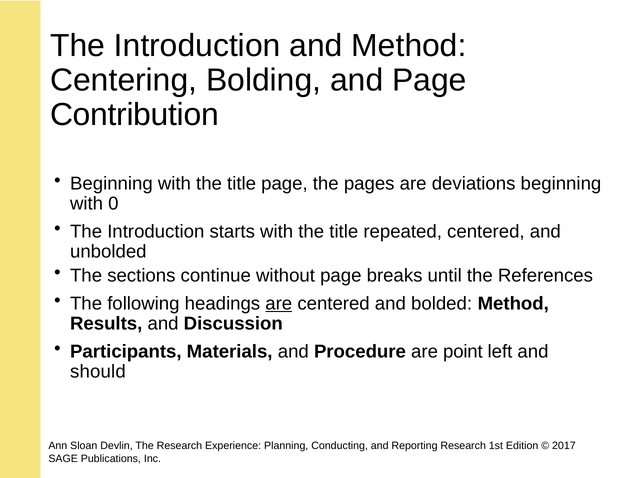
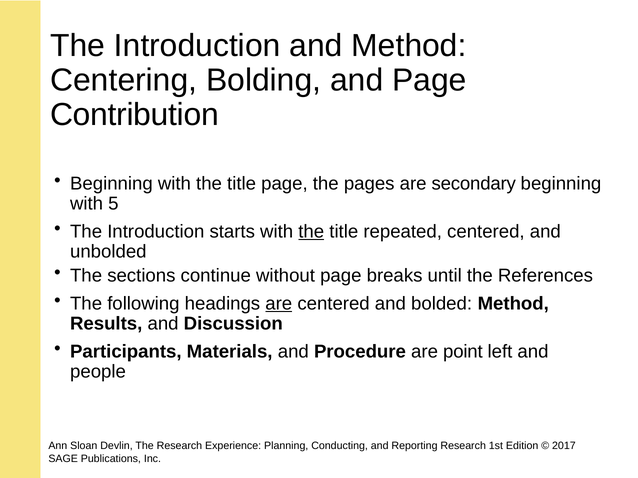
deviations: deviations -> secondary (474, 184)
0: 0 -> 5 (113, 204)
the underline: none -> present (311, 232)
should: should -> people (98, 372)
